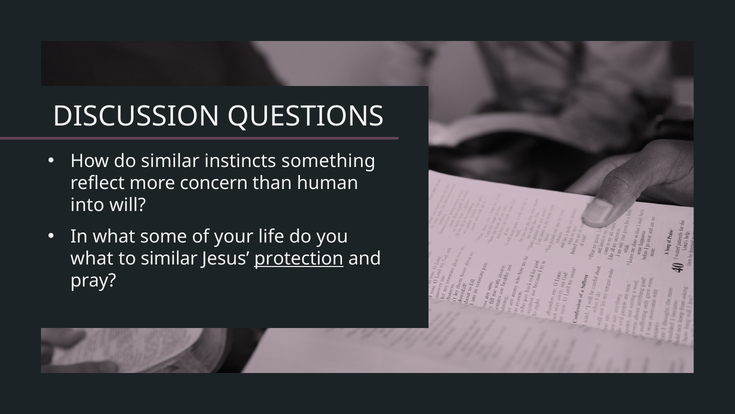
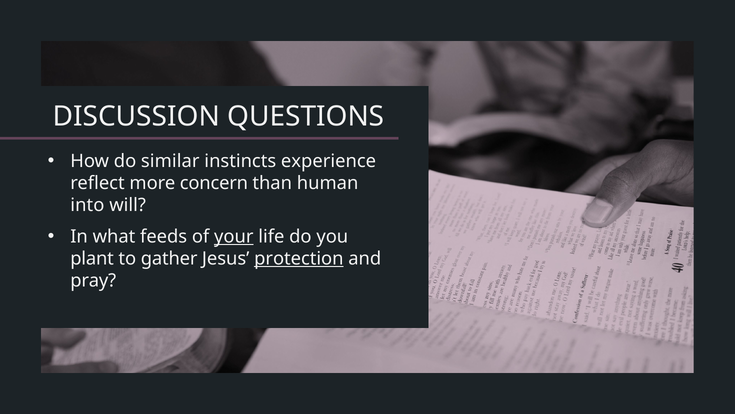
something: something -> experience (329, 161)
some: some -> feeds (164, 236)
your underline: none -> present (234, 236)
what: what -> plant (92, 258)
to similar: similar -> gather (169, 258)
